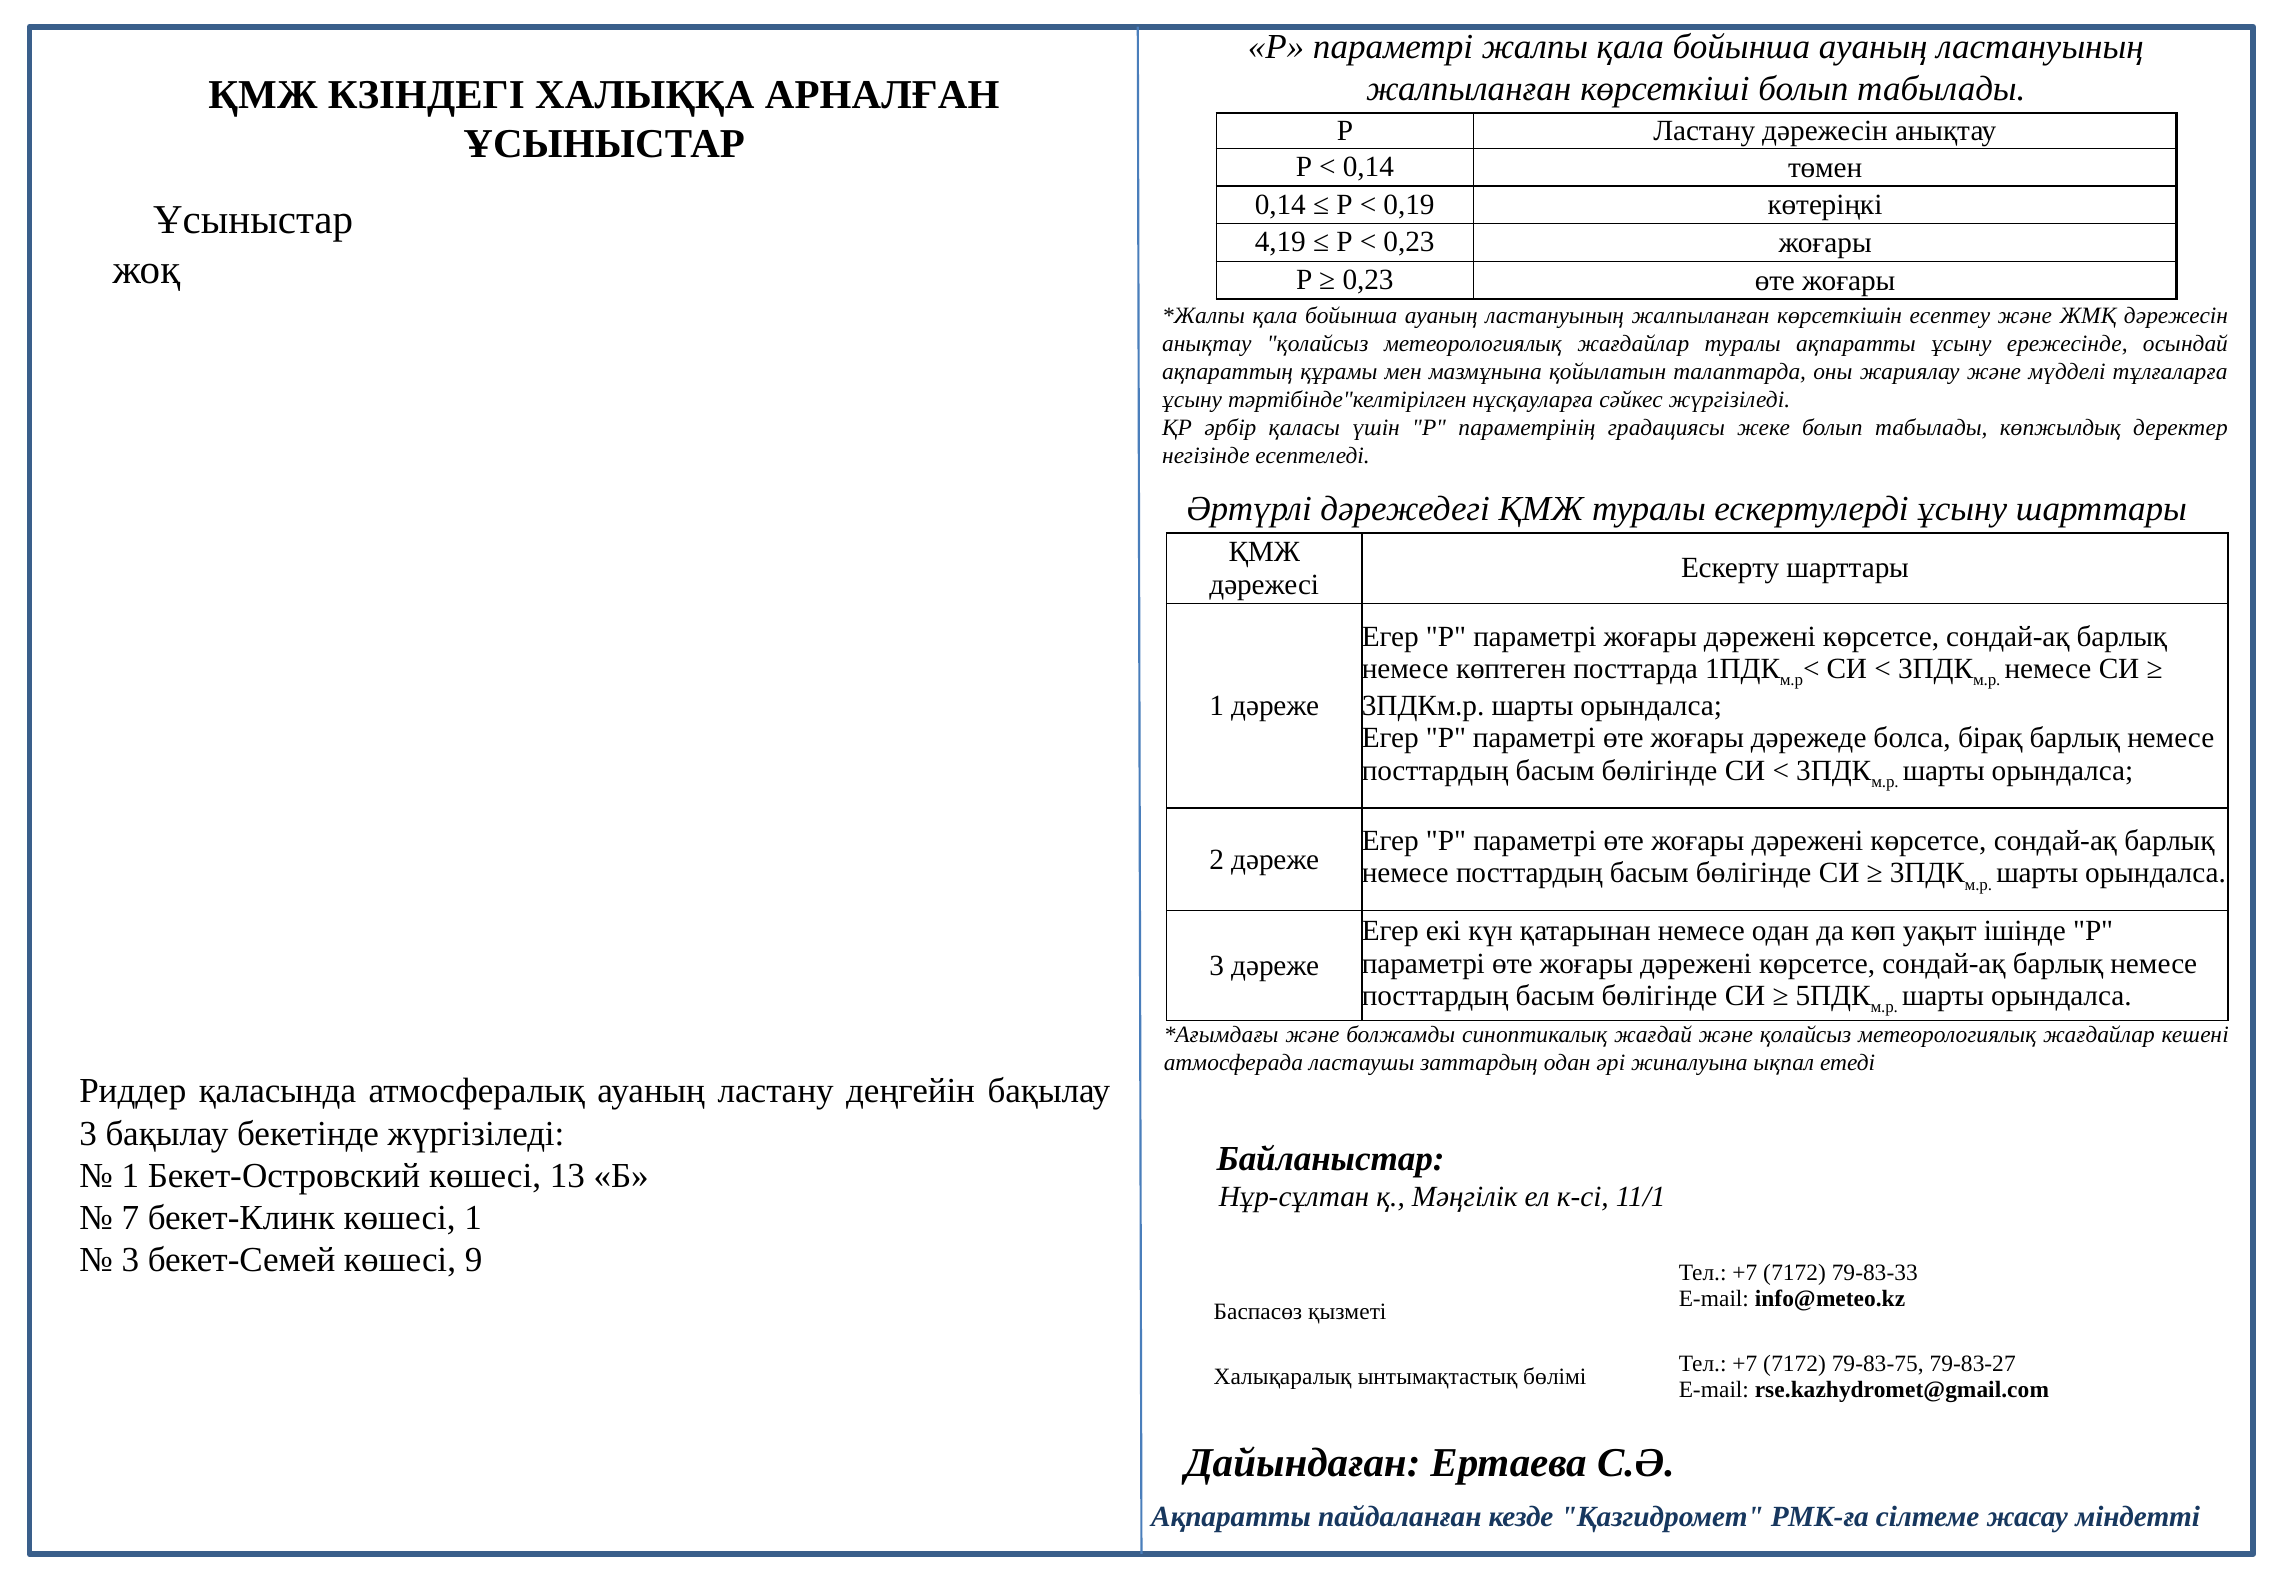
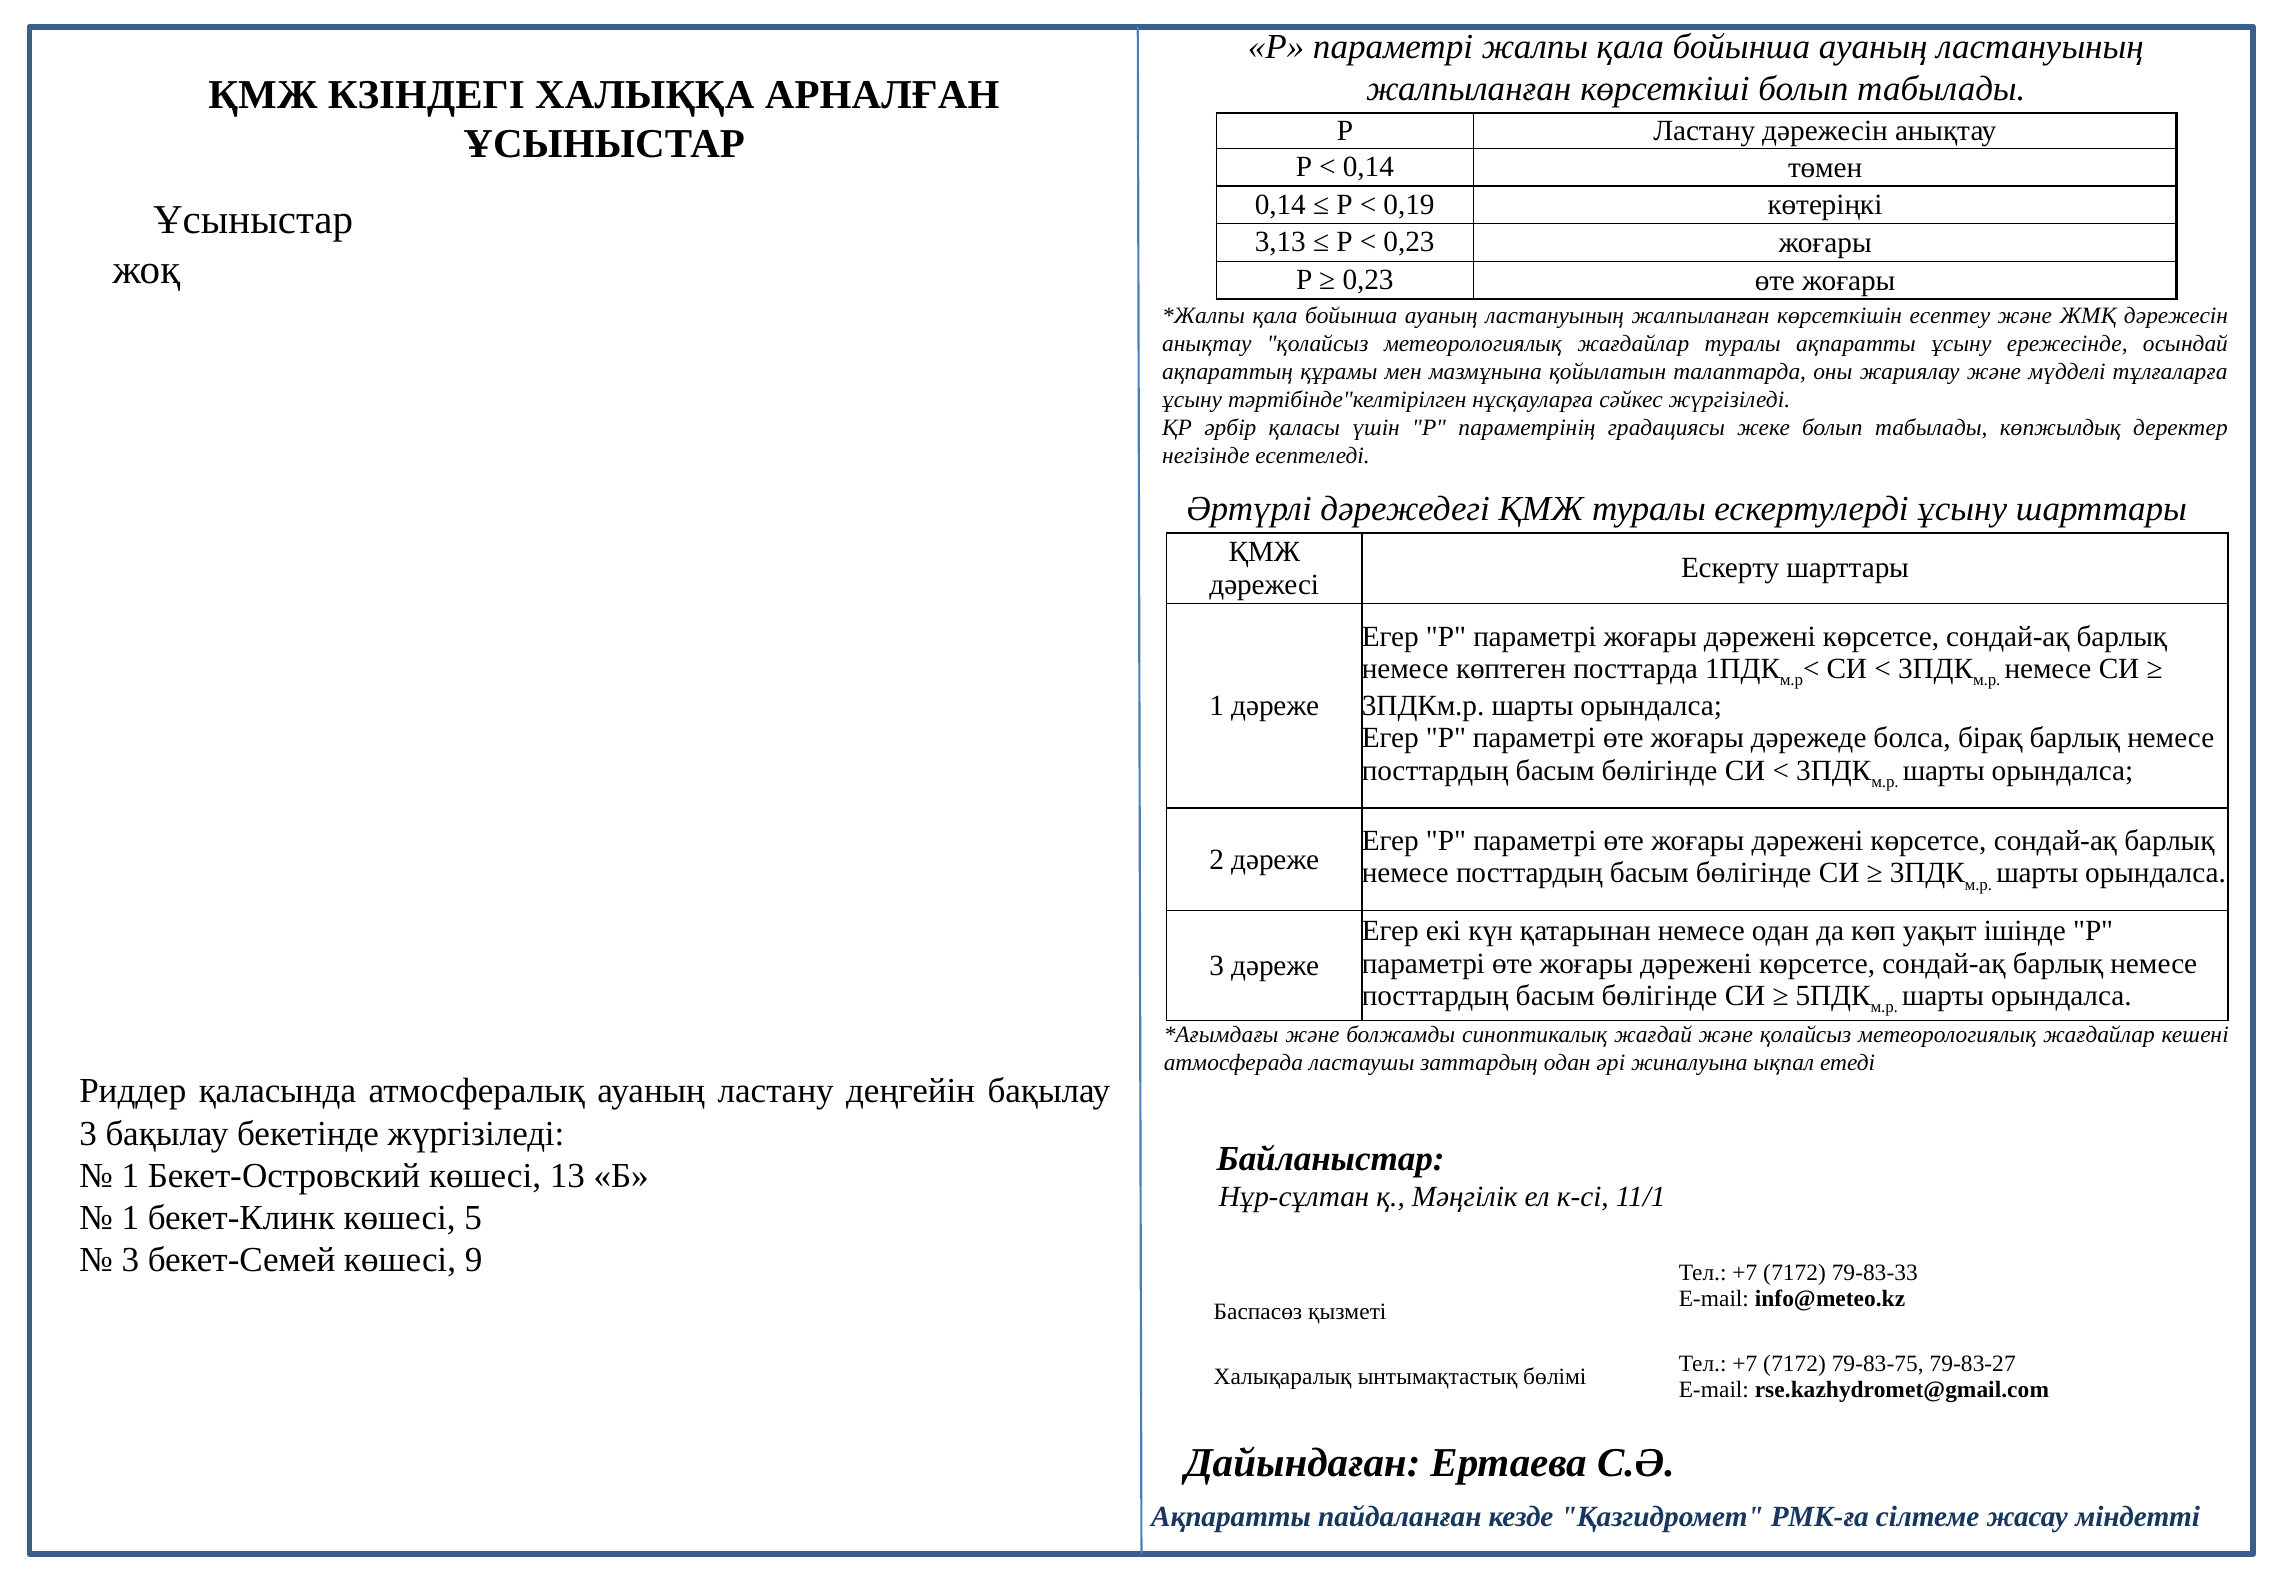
4,19: 4,19 -> 3,13 (1280, 242)
7: 7 -> 1 (130, 1217)
көшесі 1: 1 -> 5 (473, 1217)
